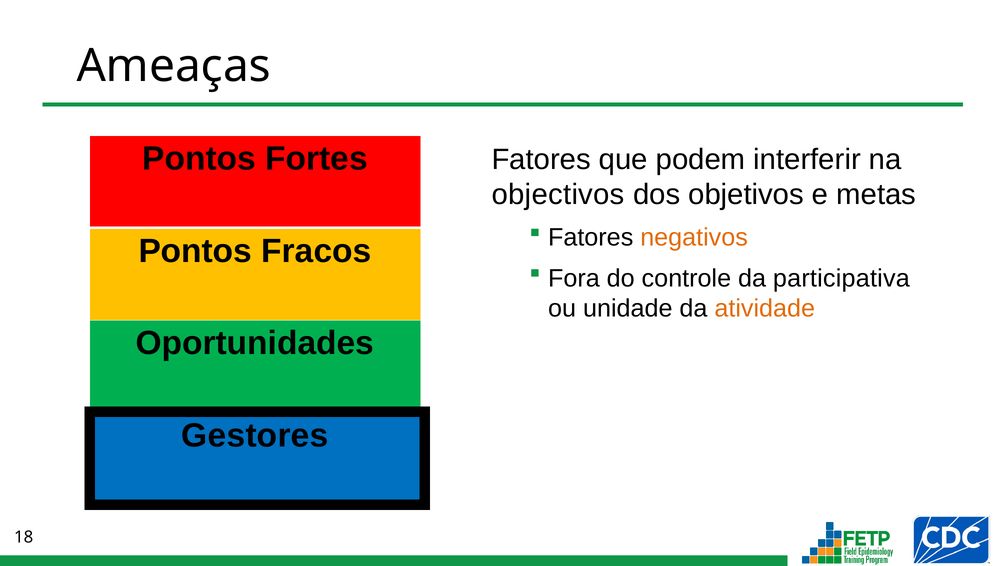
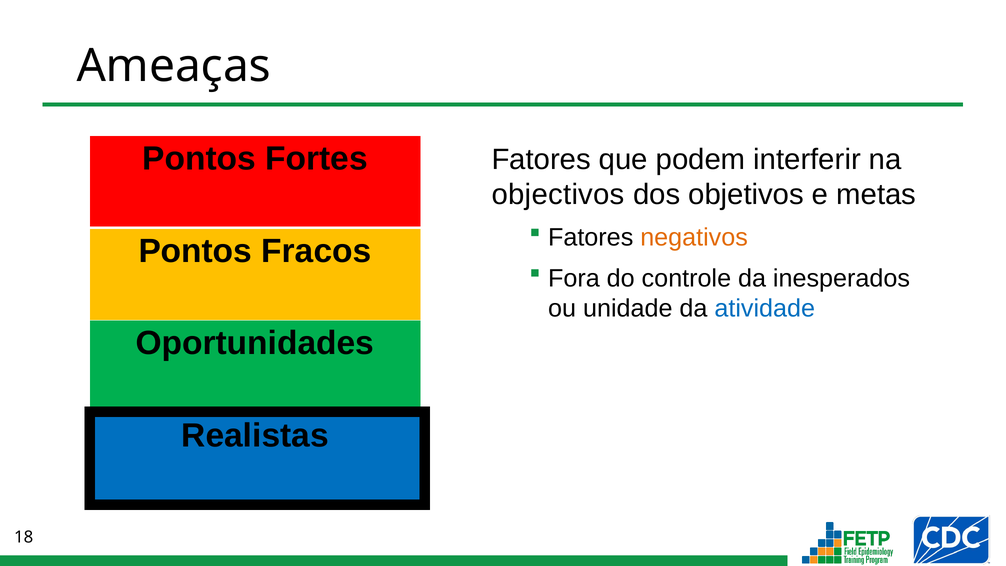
participativa: participativa -> inesperados (841, 278)
atividade colour: orange -> blue (765, 308)
Gestores: Gestores -> Realistas (255, 436)
